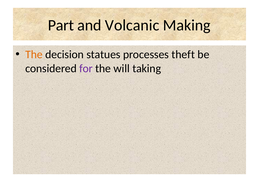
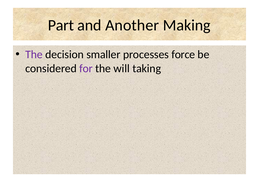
Volcanic: Volcanic -> Another (132, 25)
The colour: orange -> purple (34, 54)
statues: statues -> smaller (103, 54)
theft: theft -> force (183, 54)
